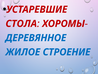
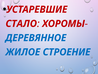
СТОЛА: СТОЛА -> СТАЛО (21, 24)
